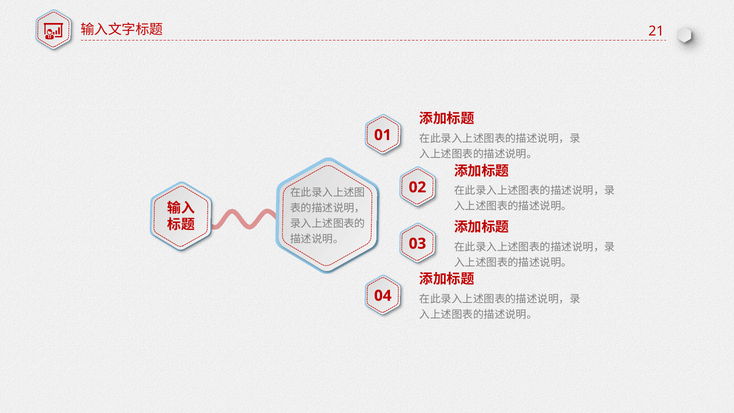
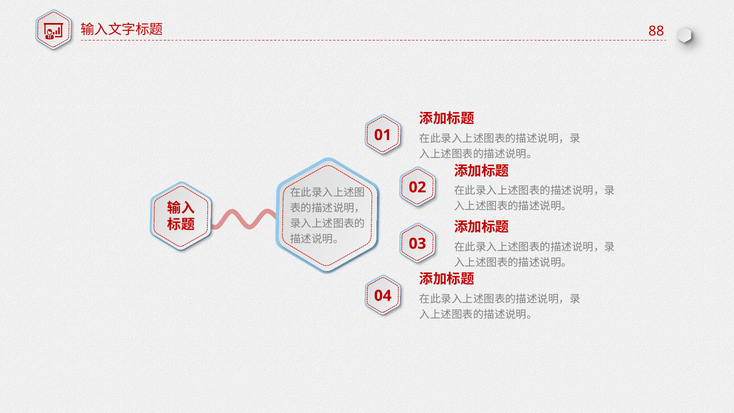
21: 21 -> 88 (656, 31)
